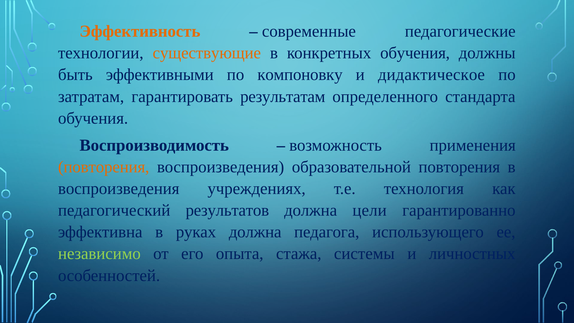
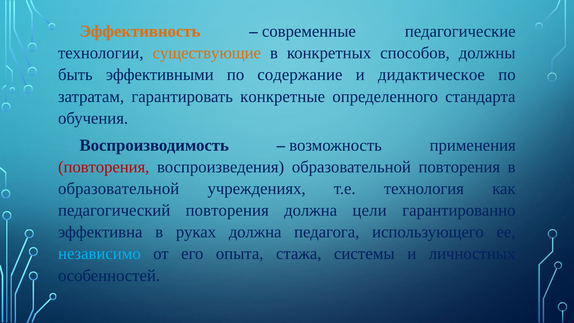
конкретных обучения: обучения -> способов (415, 53)
компоновку: компоновку -> содержание (300, 75)
результатам: результатам -> конкретные (283, 96)
повторения colour: orange -> red (104, 167)
воспроизведения: воспроизведения -> образовательной (119, 189)
педагогический результатов: результатов -> повторения (227, 210)
независимо colour: light green -> light blue (99, 254)
